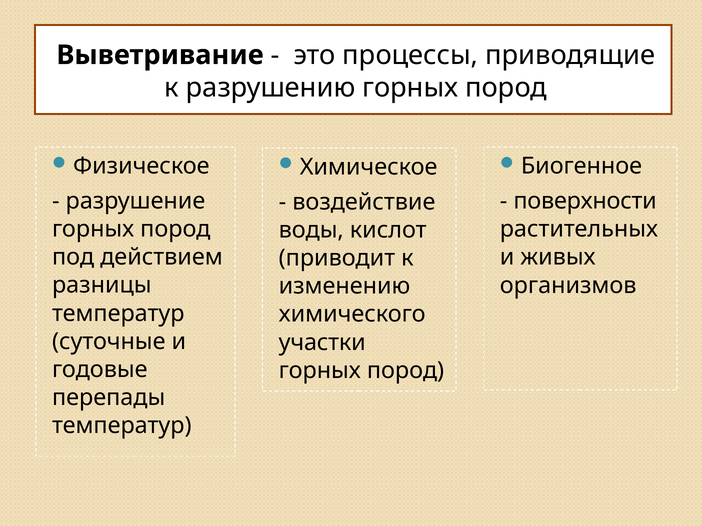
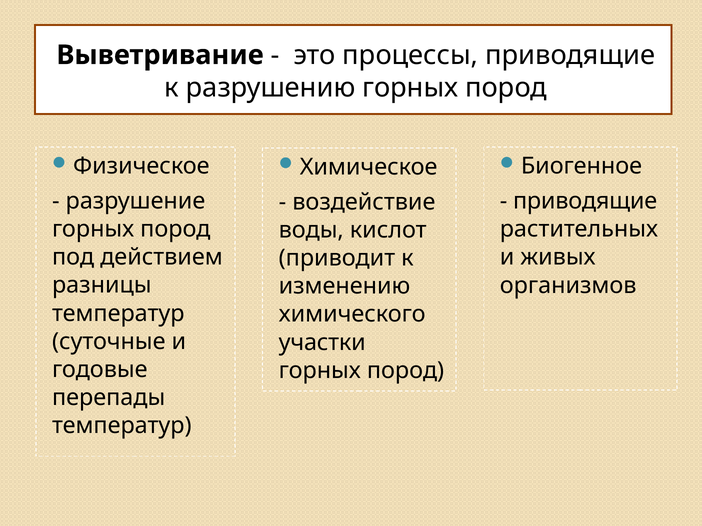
поверхности: поверхности -> приводящие (585, 201)
